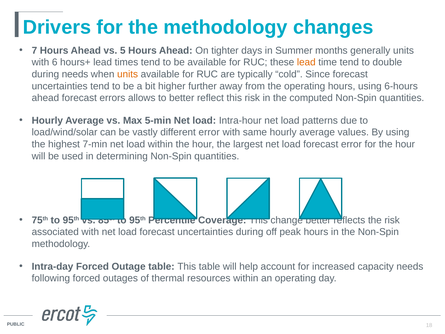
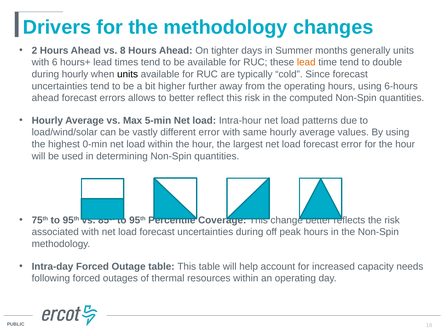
7: 7 -> 2 (34, 50)
5: 5 -> 8 (123, 50)
during needs: needs -> hourly (75, 74)
units colour: orange -> black (128, 74)
7-min: 7-min -> 0-min (95, 144)
